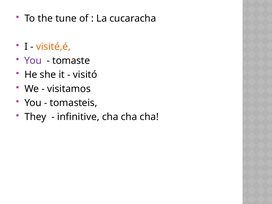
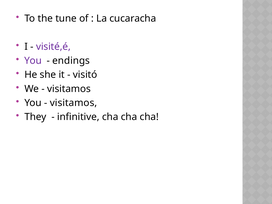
visité,é colour: orange -> purple (53, 47)
tomaste: tomaste -> endings (71, 61)
tomasteis: tomasteis -> visitamos (73, 103)
